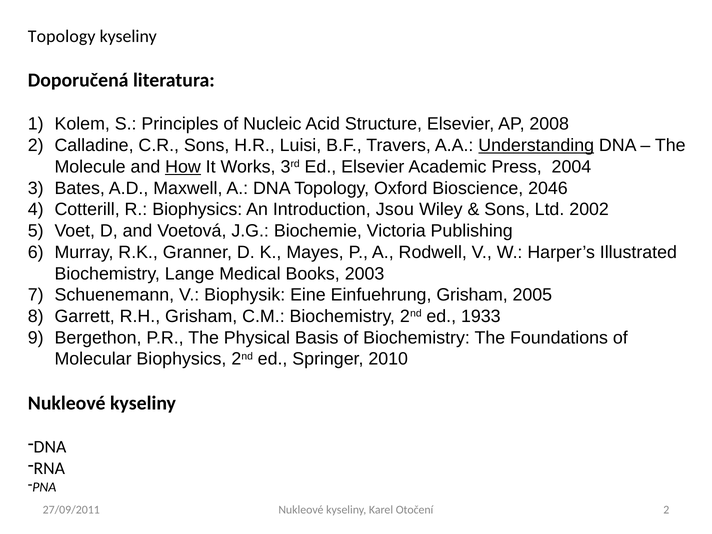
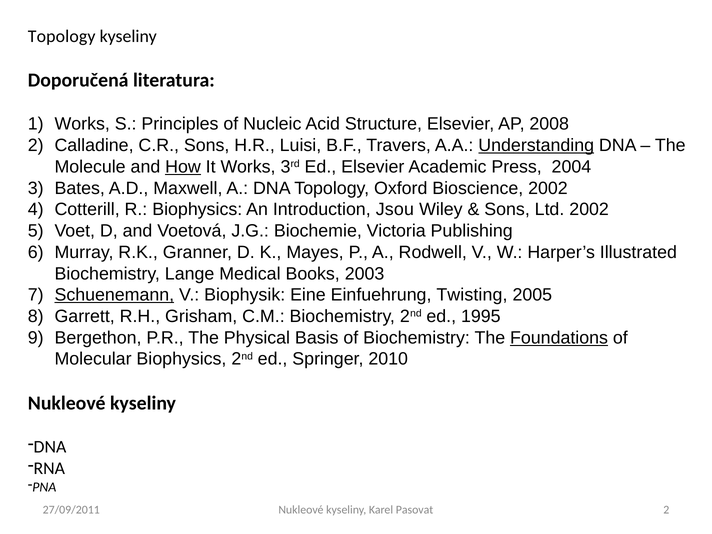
Kolem: Kolem -> Works (82, 124)
Bioscience 2046: 2046 -> 2002 (548, 188)
Schuenemann underline: none -> present (114, 295)
Einfuehrung Grisham: Grisham -> Twisting (472, 295)
1933: 1933 -> 1995 (481, 316)
Foundations underline: none -> present (559, 338)
Otočení: Otočení -> Pasovat (415, 510)
